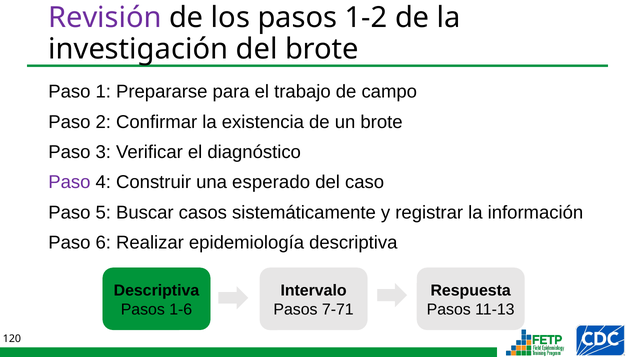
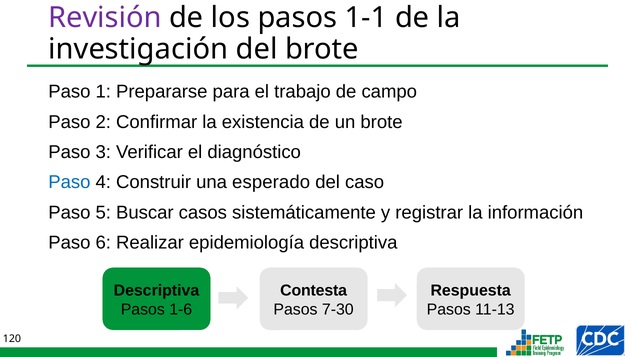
1-2: 1-2 -> 1-1 (366, 18)
Paso colour: purple -> blue (69, 182)
Intervalo: Intervalo -> Contesta (314, 291)
7-71: 7-71 -> 7-30 (338, 310)
